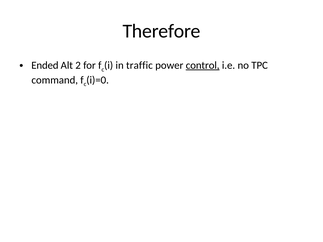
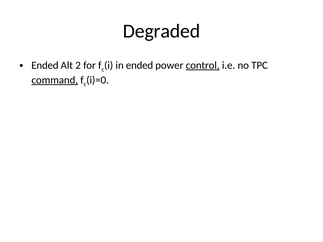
Therefore: Therefore -> Degraded (162, 31)
in traffic: traffic -> ended (140, 65)
command underline: none -> present (55, 80)
